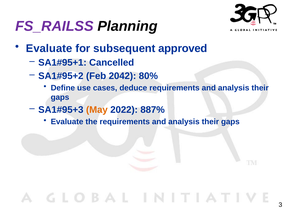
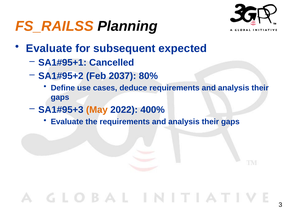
FS_RAILSS colour: purple -> orange (54, 26)
approved: approved -> expected (183, 48)
2042: 2042 -> 2037 (122, 76)
887%: 887% -> 400% (153, 110)
